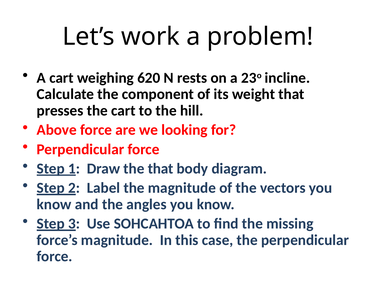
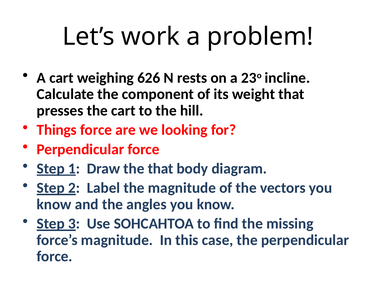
620: 620 -> 626 (149, 78)
Above: Above -> Things (57, 130)
